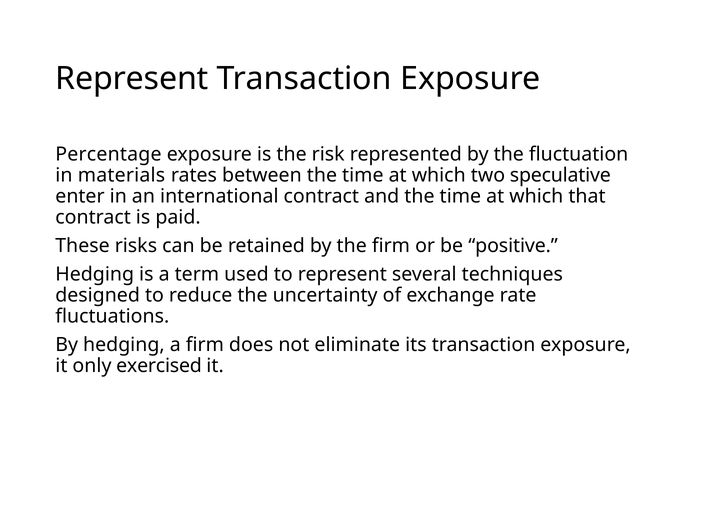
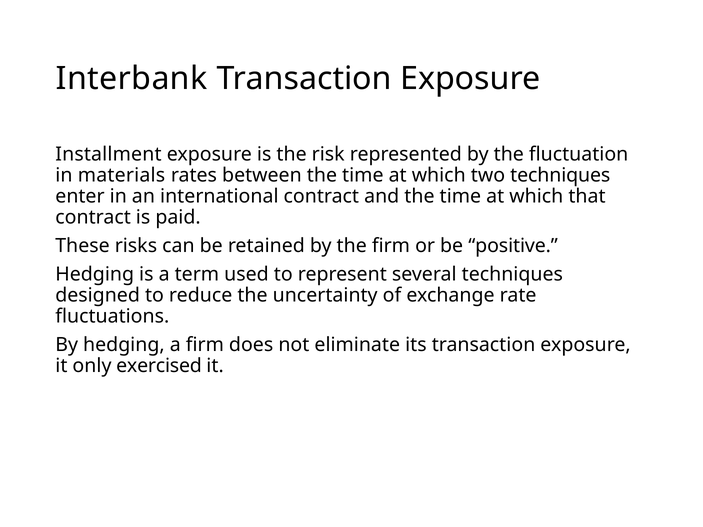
Represent: Represent -> Interbank (132, 79)
Percentage: Percentage -> Installment (108, 154)
two speculative: speculative -> techniques (560, 175)
